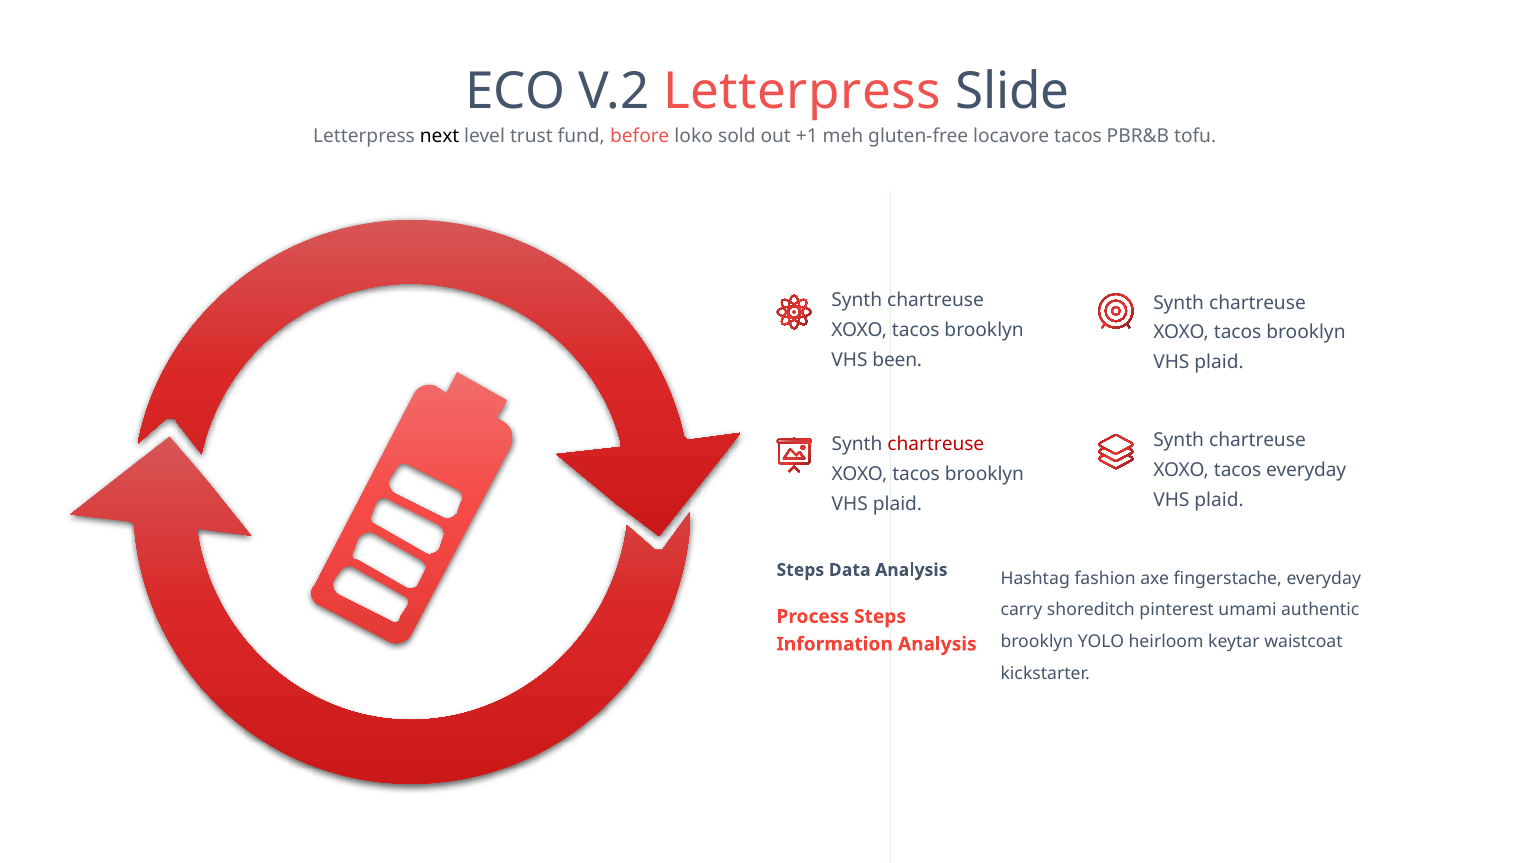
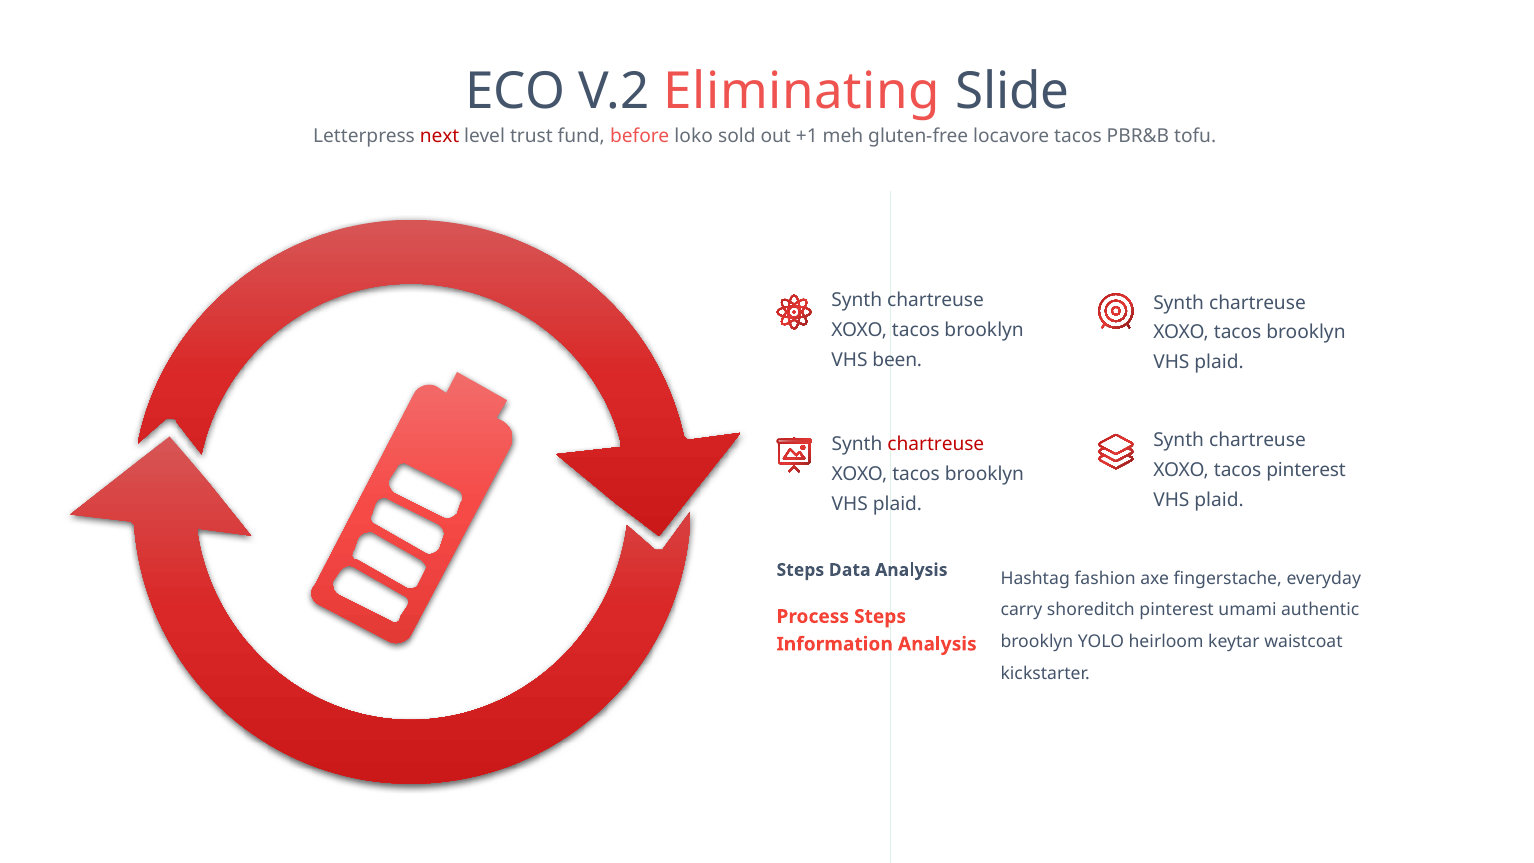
V.2 Letterpress: Letterpress -> Eliminating (802, 91)
next colour: black -> red (440, 137)
tacos everyday: everyday -> pinterest (1306, 470)
